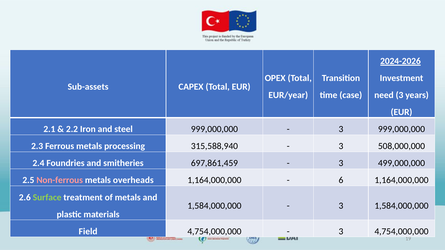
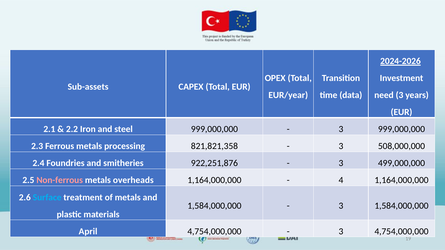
case: case -> data (351, 95)
315,588,940: 315,588,940 -> 821,821,358 (214, 146)
697,861,459: 697,861,459 -> 922,251,876 (214, 163)
6: 6 -> 4 (341, 180)
Surface colour: light green -> light blue (47, 198)
Field: Field -> April (88, 232)
